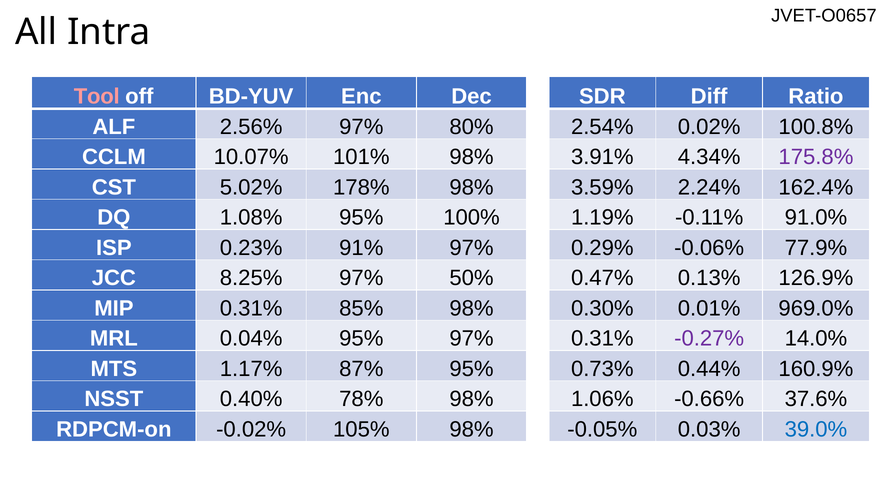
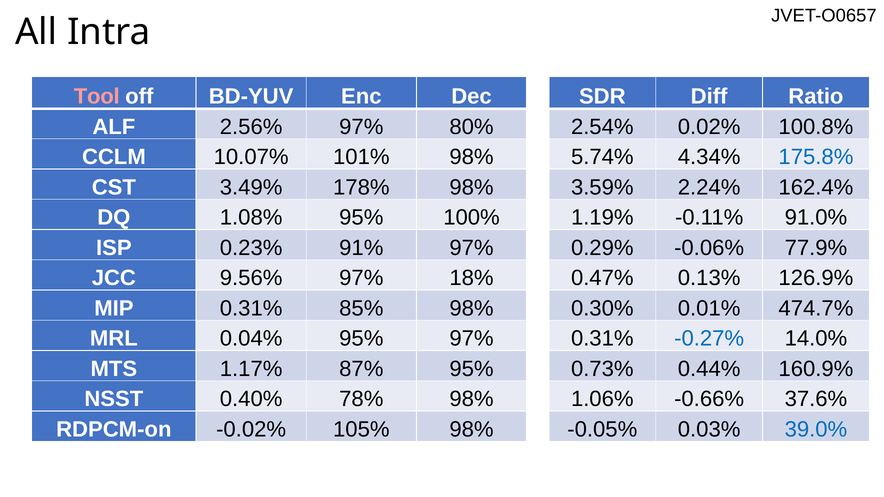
3.91%: 3.91% -> 5.74% (602, 157)
175.8% colour: purple -> blue (816, 157)
5.02%: 5.02% -> 3.49% (251, 187)
8.25%: 8.25% -> 9.56% (251, 278)
50%: 50% -> 18% (472, 278)
969.0%: 969.0% -> 474.7% (816, 308)
-0.27% colour: purple -> blue (709, 339)
